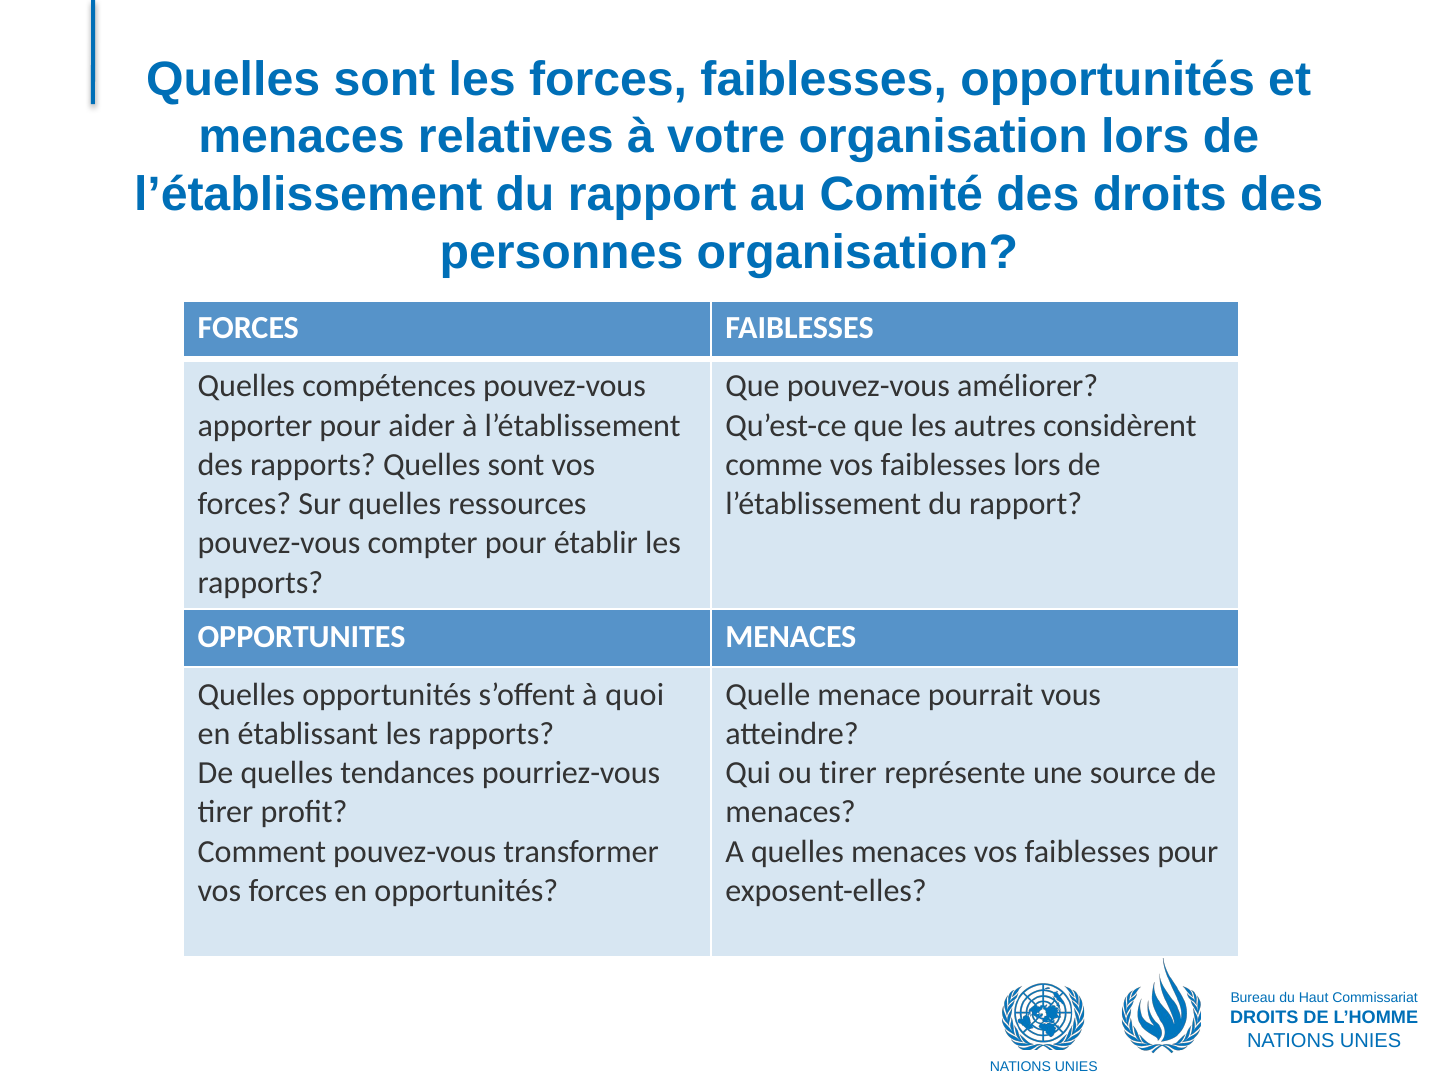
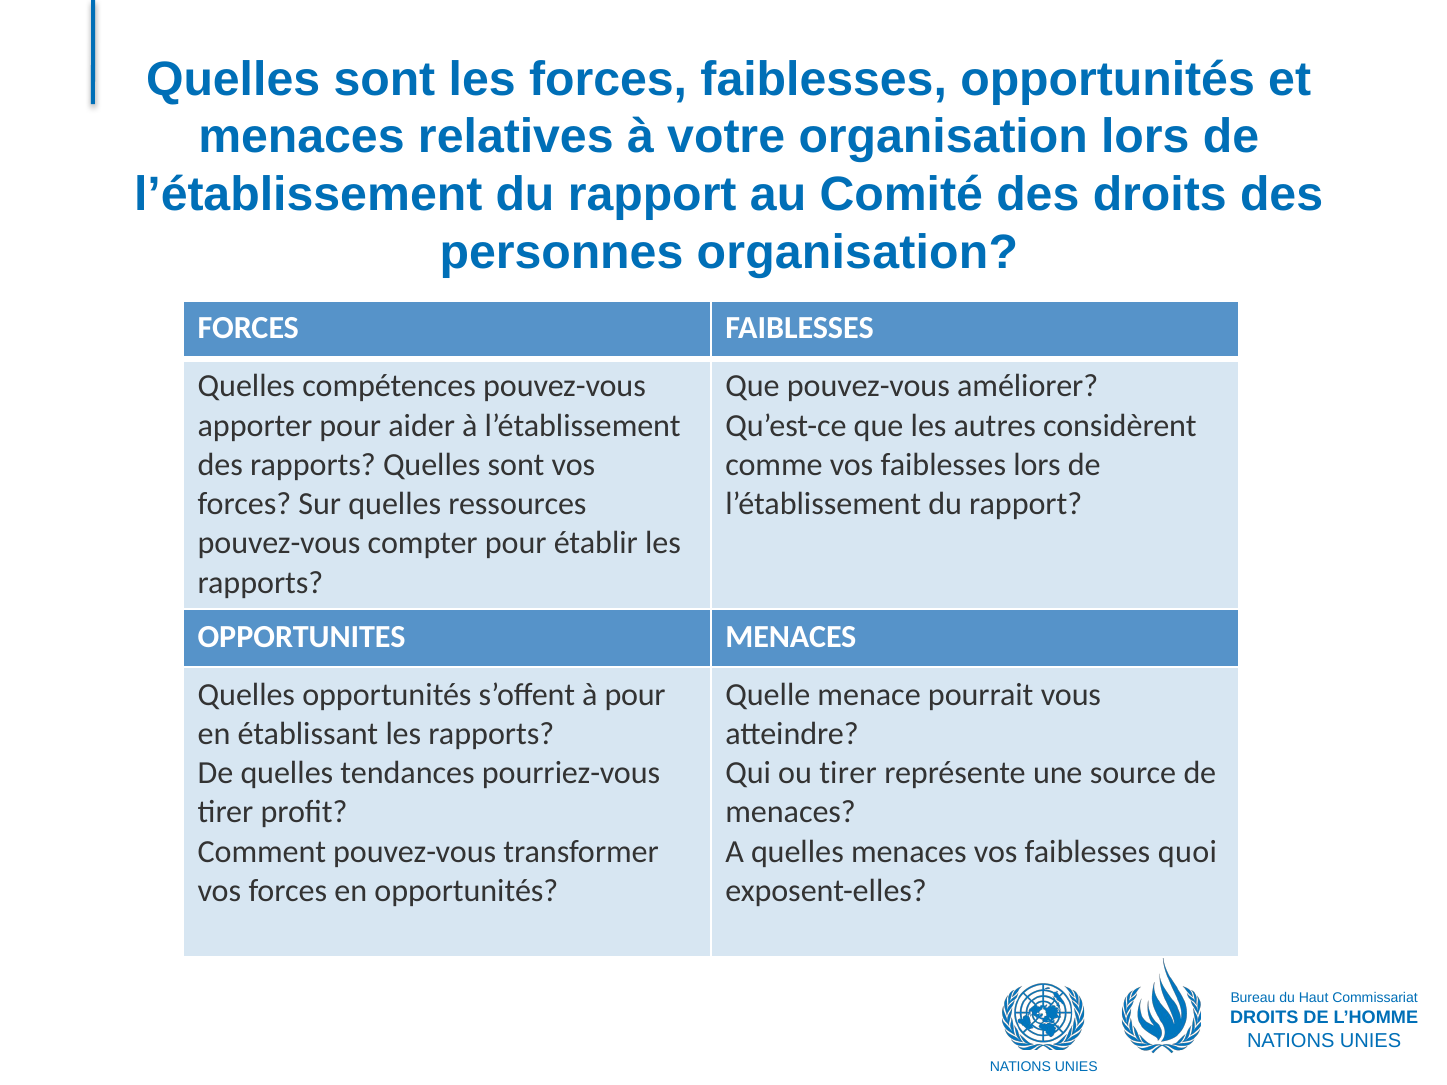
à quoi: quoi -> pour (635, 695)
faiblesses pour: pour -> quoi (1187, 852)
